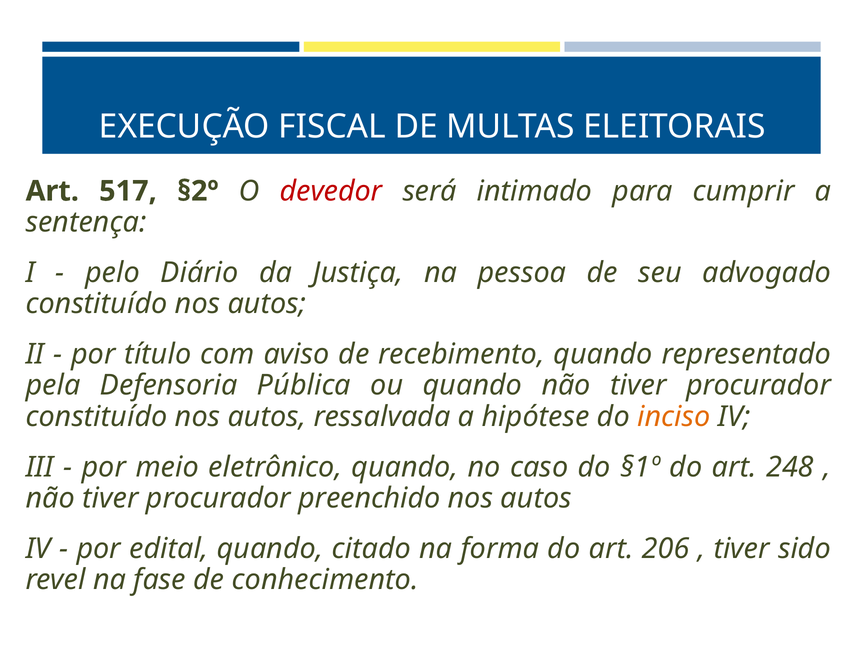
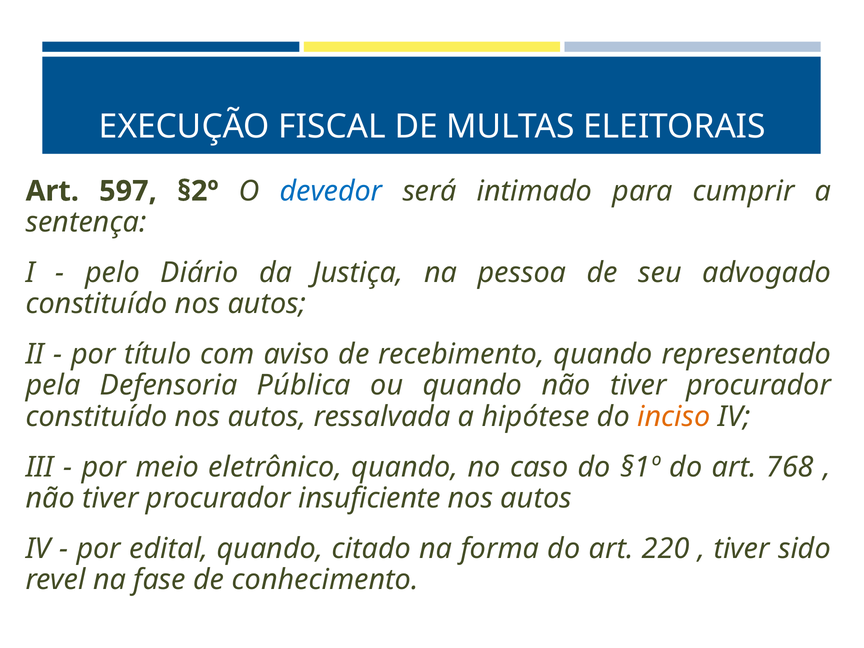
517: 517 -> 597 (128, 191)
devedor colour: red -> blue (331, 191)
248: 248 -> 768 (790, 467)
preenchido: preenchido -> insuficiente (369, 498)
206: 206 -> 220 (666, 549)
